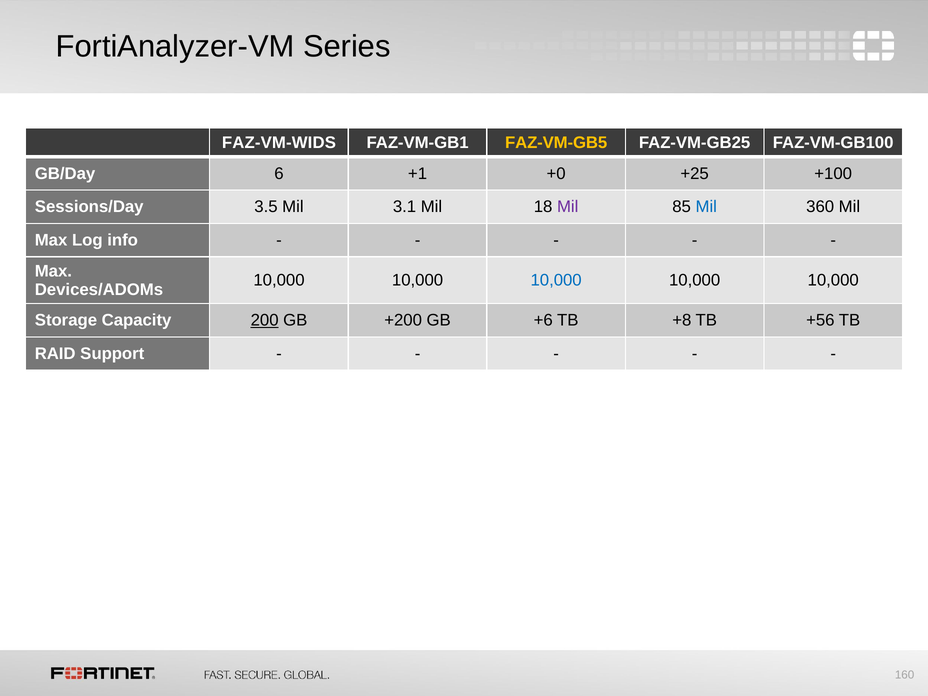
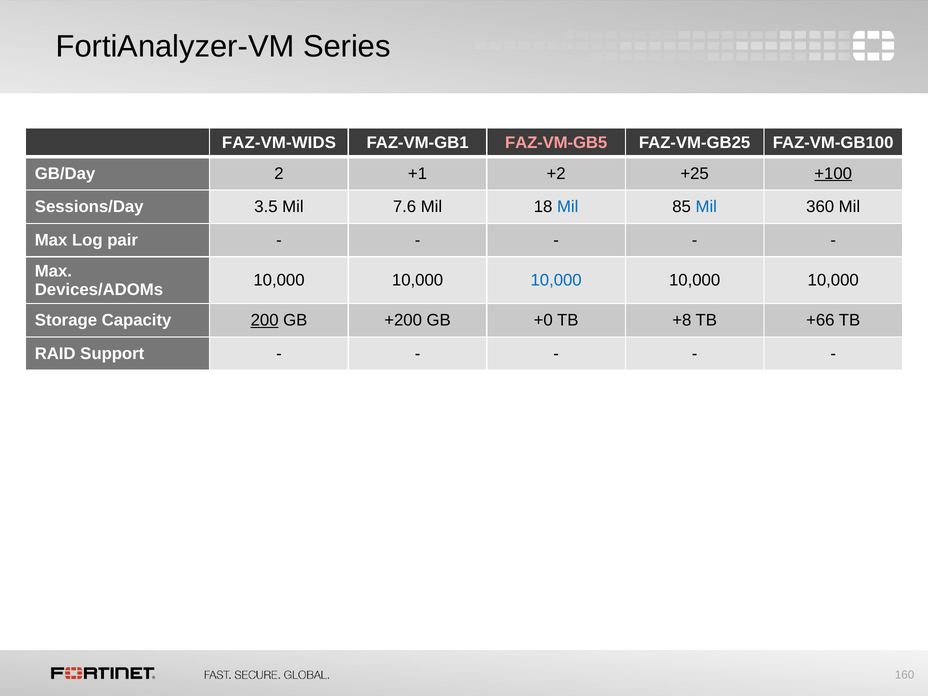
FAZ-VM-GB5 colour: yellow -> pink (556, 142)
6: 6 -> 2 (279, 174)
+0: +0 -> +2 (556, 174)
+100 underline: none -> present (833, 174)
3.1: 3.1 -> 7.6 (405, 207)
Mil colour: purple -> blue (568, 207)
info: info -> pair (123, 240)
+6: +6 -> +0 (543, 320)
+56: +56 -> +66 (820, 320)
